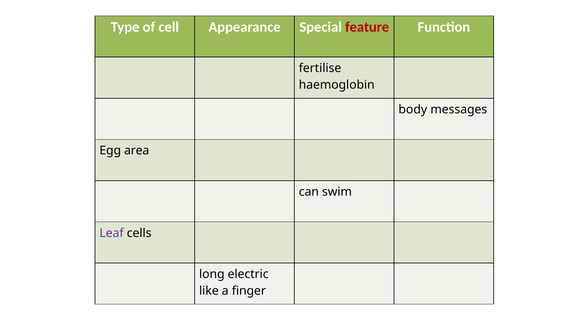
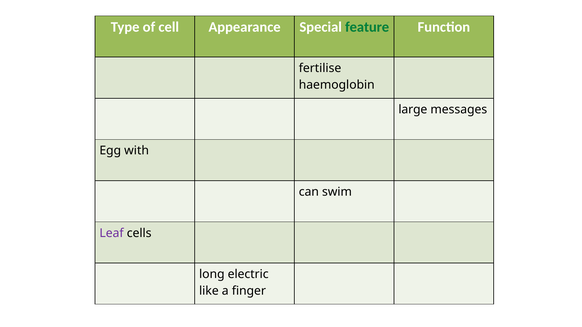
feature colour: red -> green (367, 27)
body: body -> large (413, 110)
area: area -> with (137, 151)
